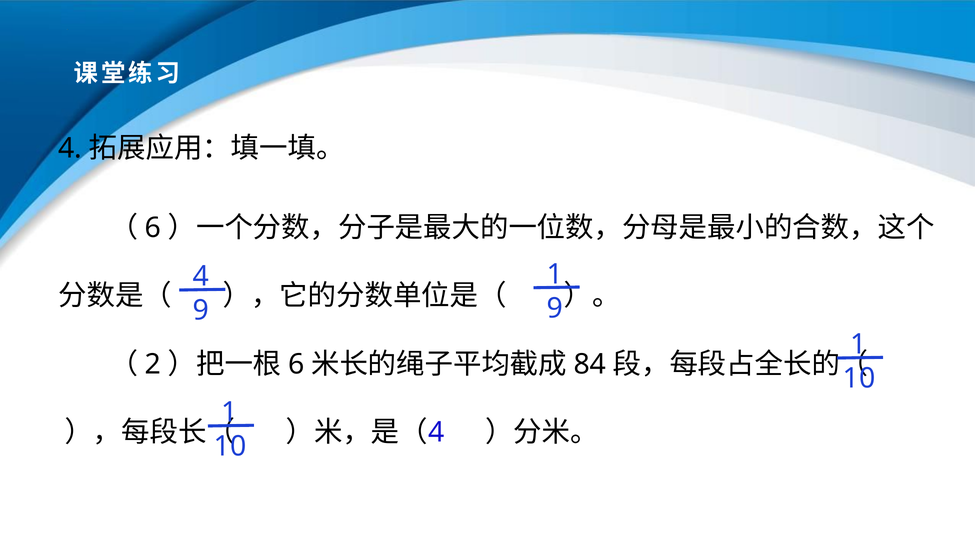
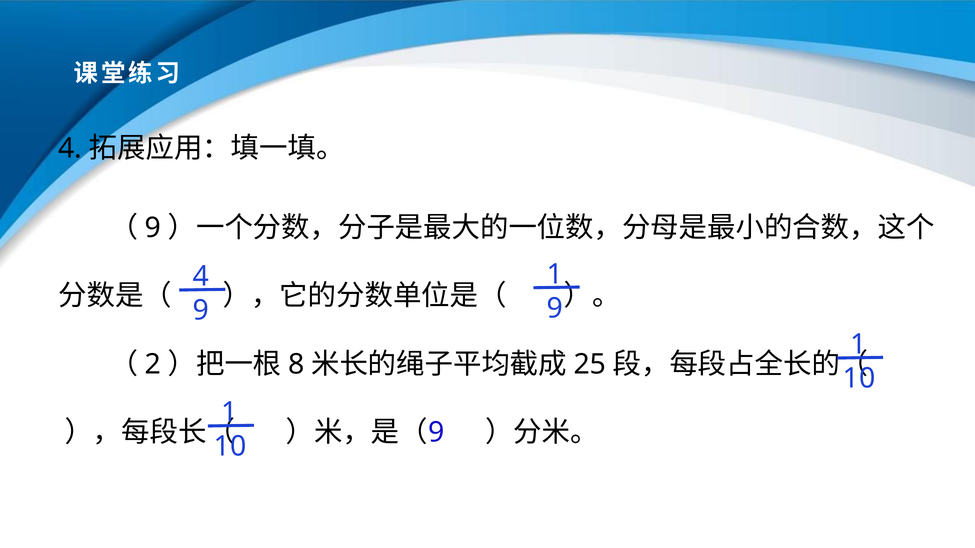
6: 6 -> 9 (153, 228)
6: 6 -> 8 (296, 365)
84: 84 -> 25 (590, 365)
10 4: 4 -> 9 (436, 433)
